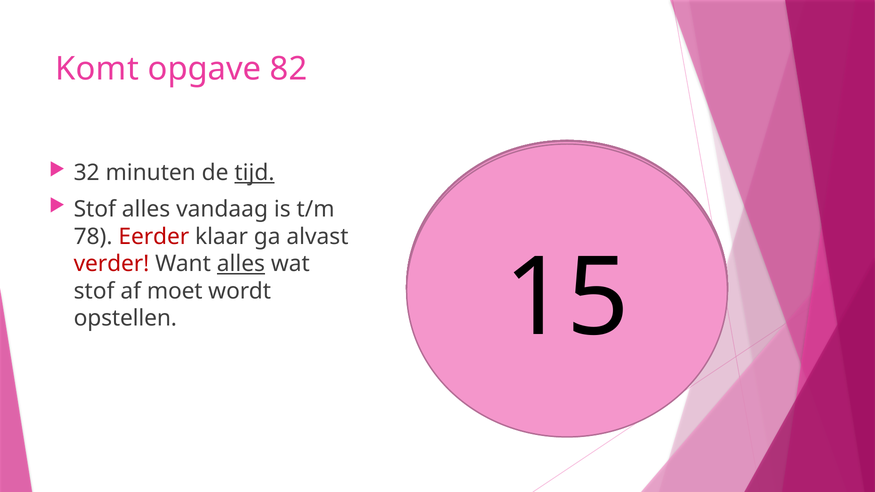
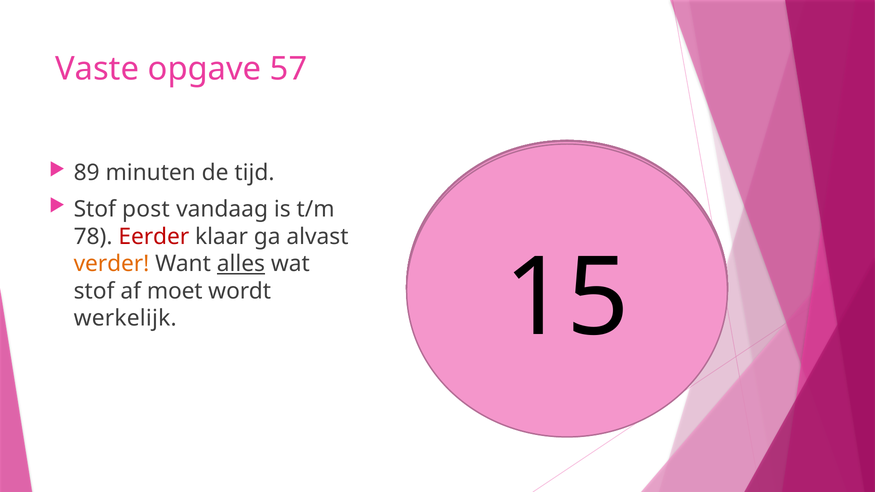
Komt: Komt -> Vaste (97, 69)
82: 82 -> 57 (289, 69)
32: 32 -> 89 (87, 173)
tijd underline: present -> none (254, 173)
Stof alles: alles -> post (146, 209)
verder colour: red -> orange (111, 264)
opstellen: opstellen -> werkelijk (125, 319)
